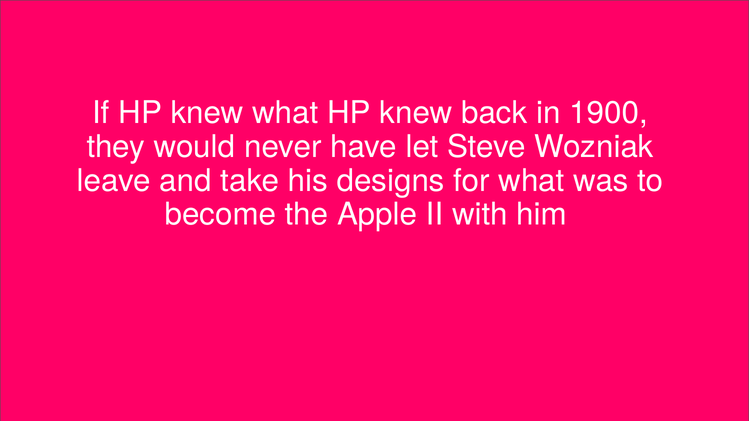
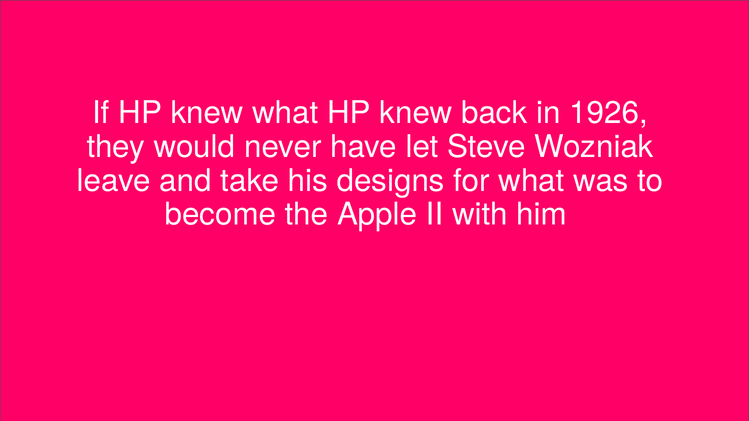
1900: 1900 -> 1926 (609, 113)
